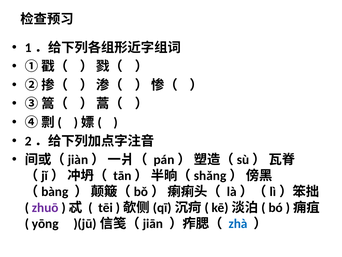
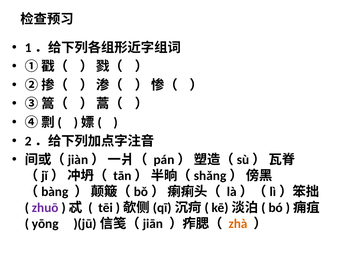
zhà colour: blue -> orange (238, 223)
